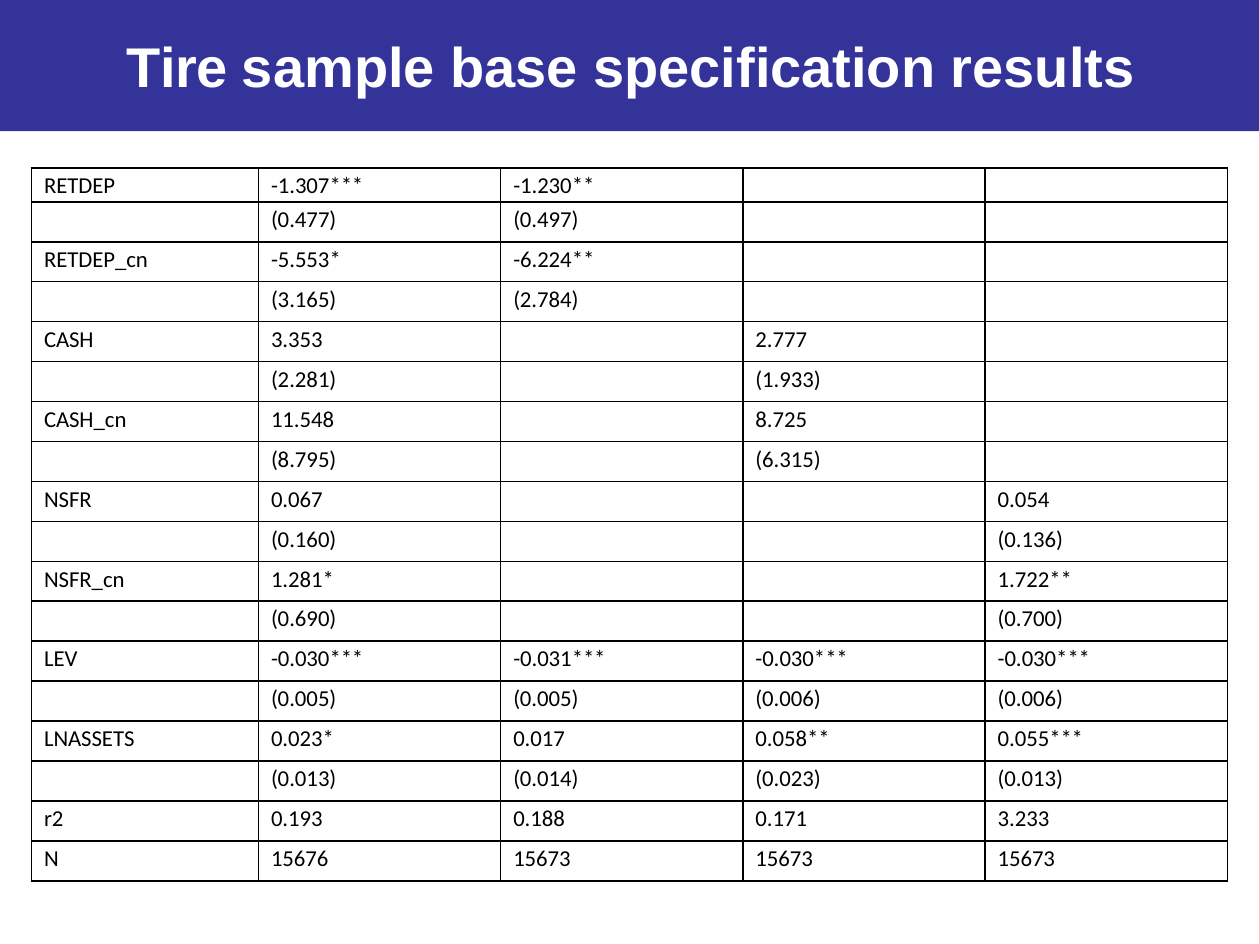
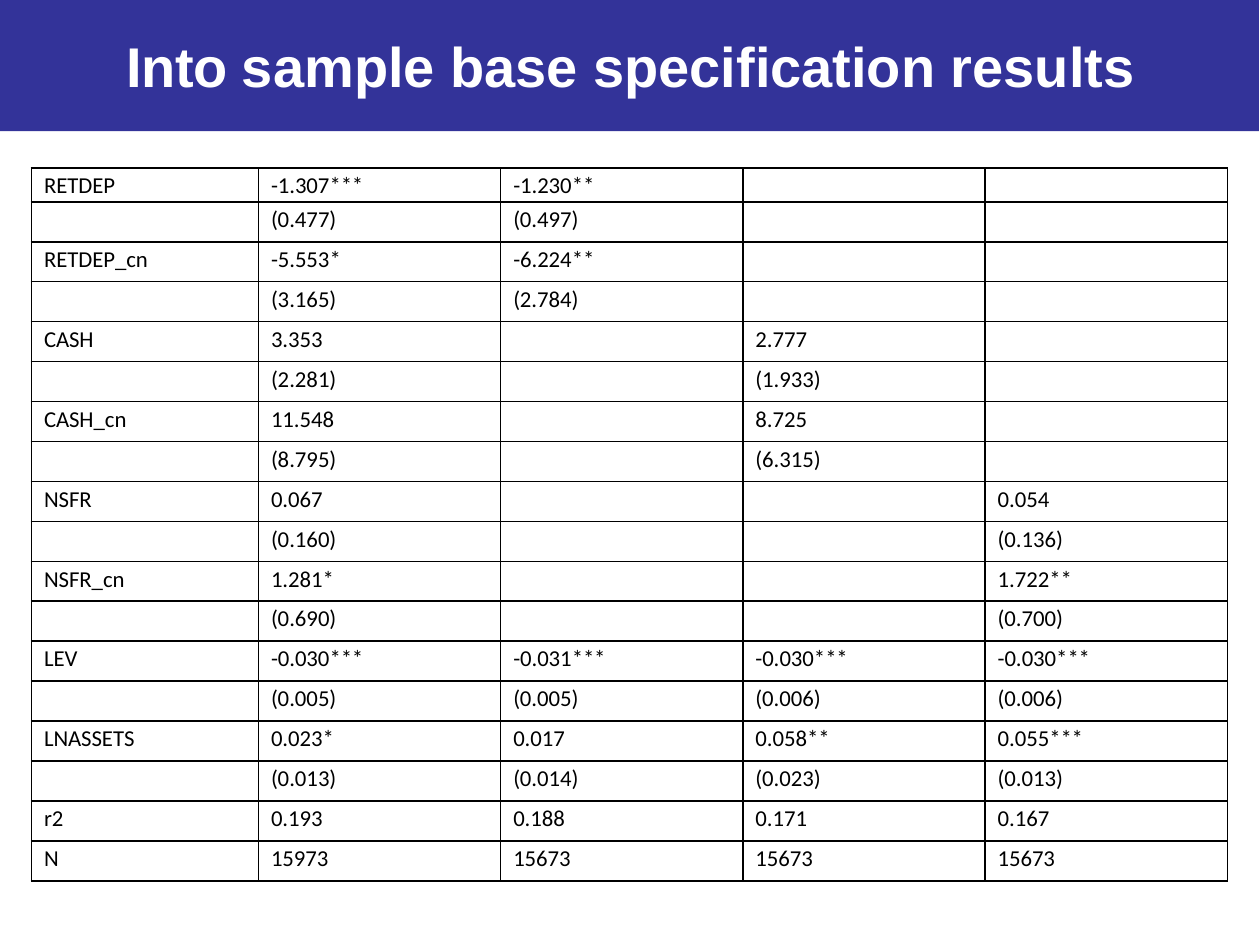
Tire: Tire -> Into (177, 69)
3.233: 3.233 -> 0.167 (1024, 819)
15676: 15676 -> 15973 (300, 859)
